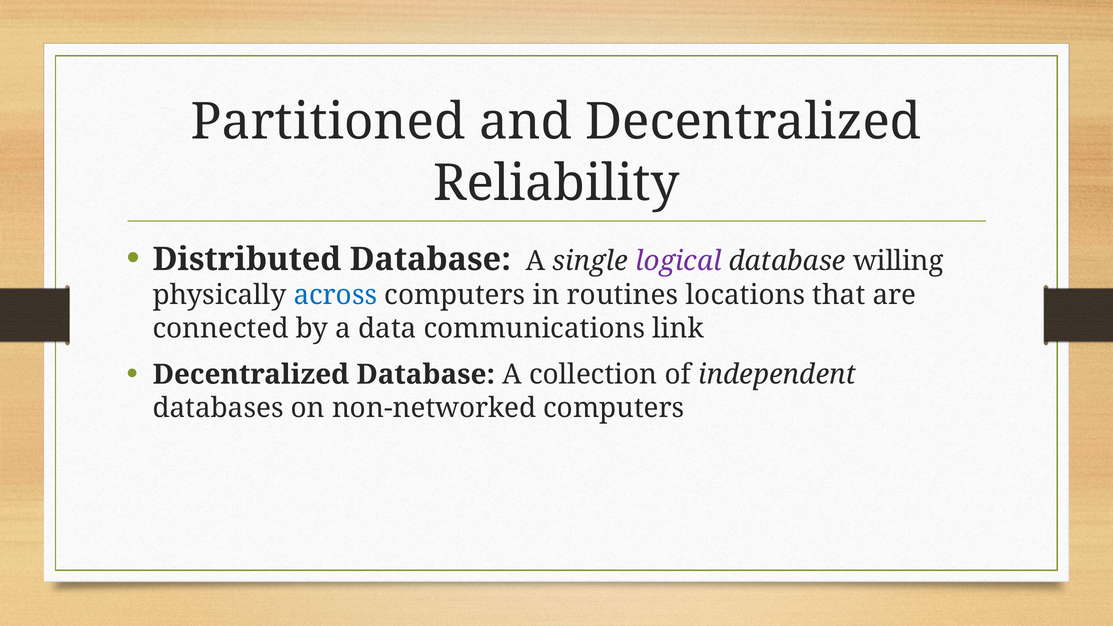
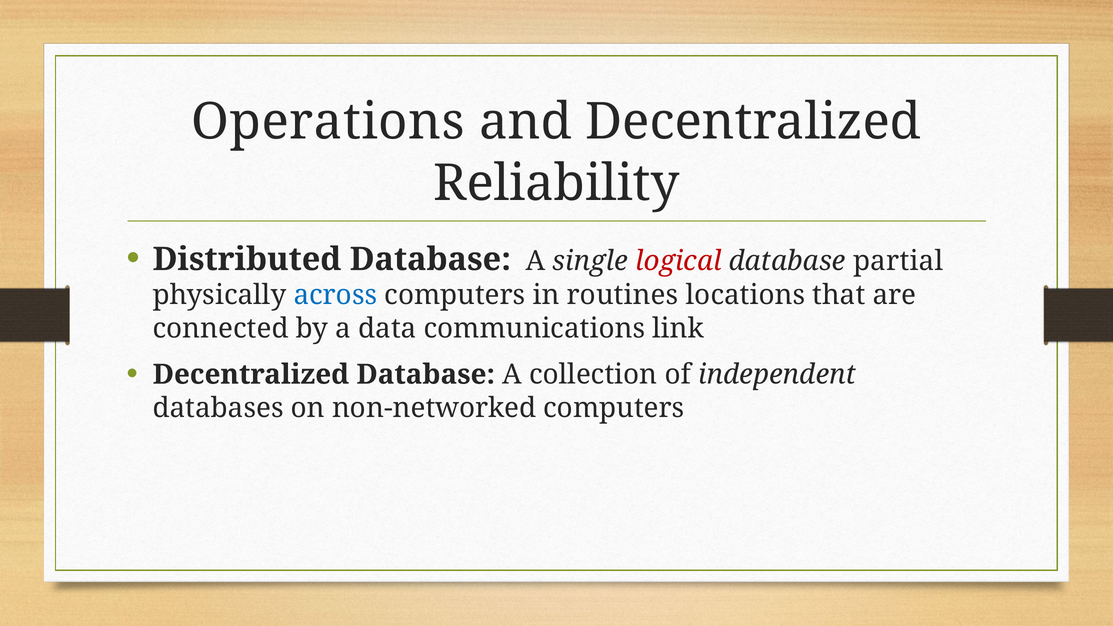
Partitioned: Partitioned -> Operations (328, 122)
logical colour: purple -> red (678, 261)
willing: willing -> partial (898, 261)
